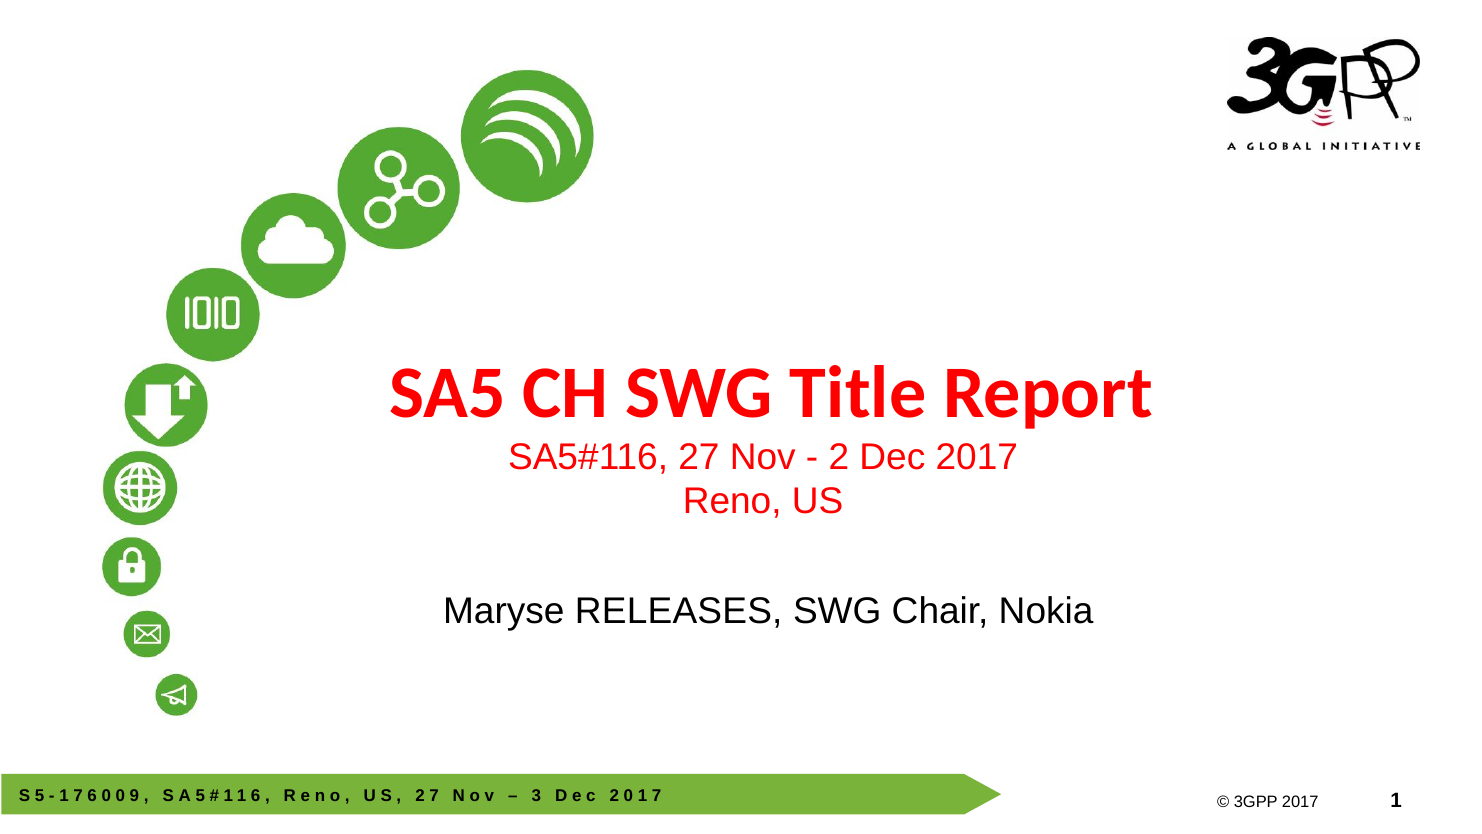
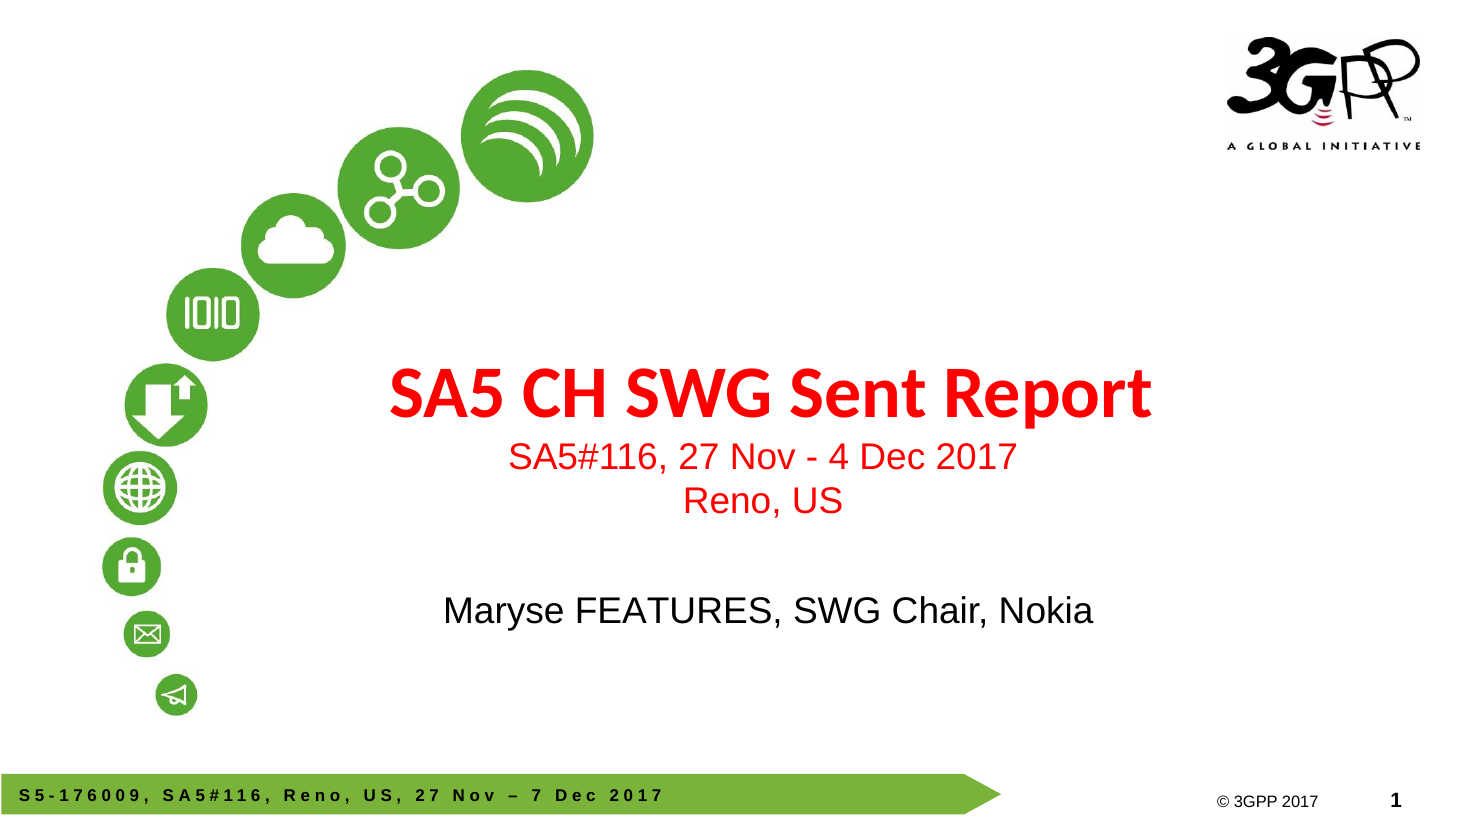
Title: Title -> Sent (858, 393)
2: 2 -> 4 (839, 457)
RELEASES: RELEASES -> FEATURES (679, 611)
3: 3 -> 7 (536, 796)
